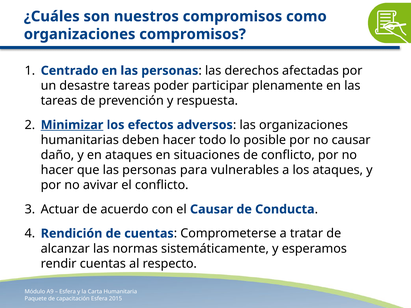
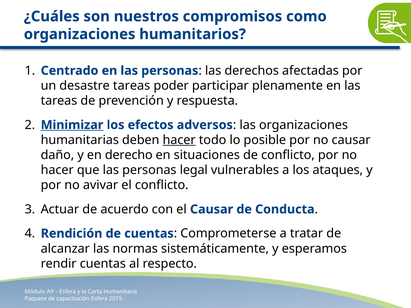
organizaciones compromisos: compromisos -> humanitarios (193, 34)
hacer underline: none -> present (179, 140)
en ataques: ataques -> derecho (129, 155)
para: para -> legal (194, 170)
